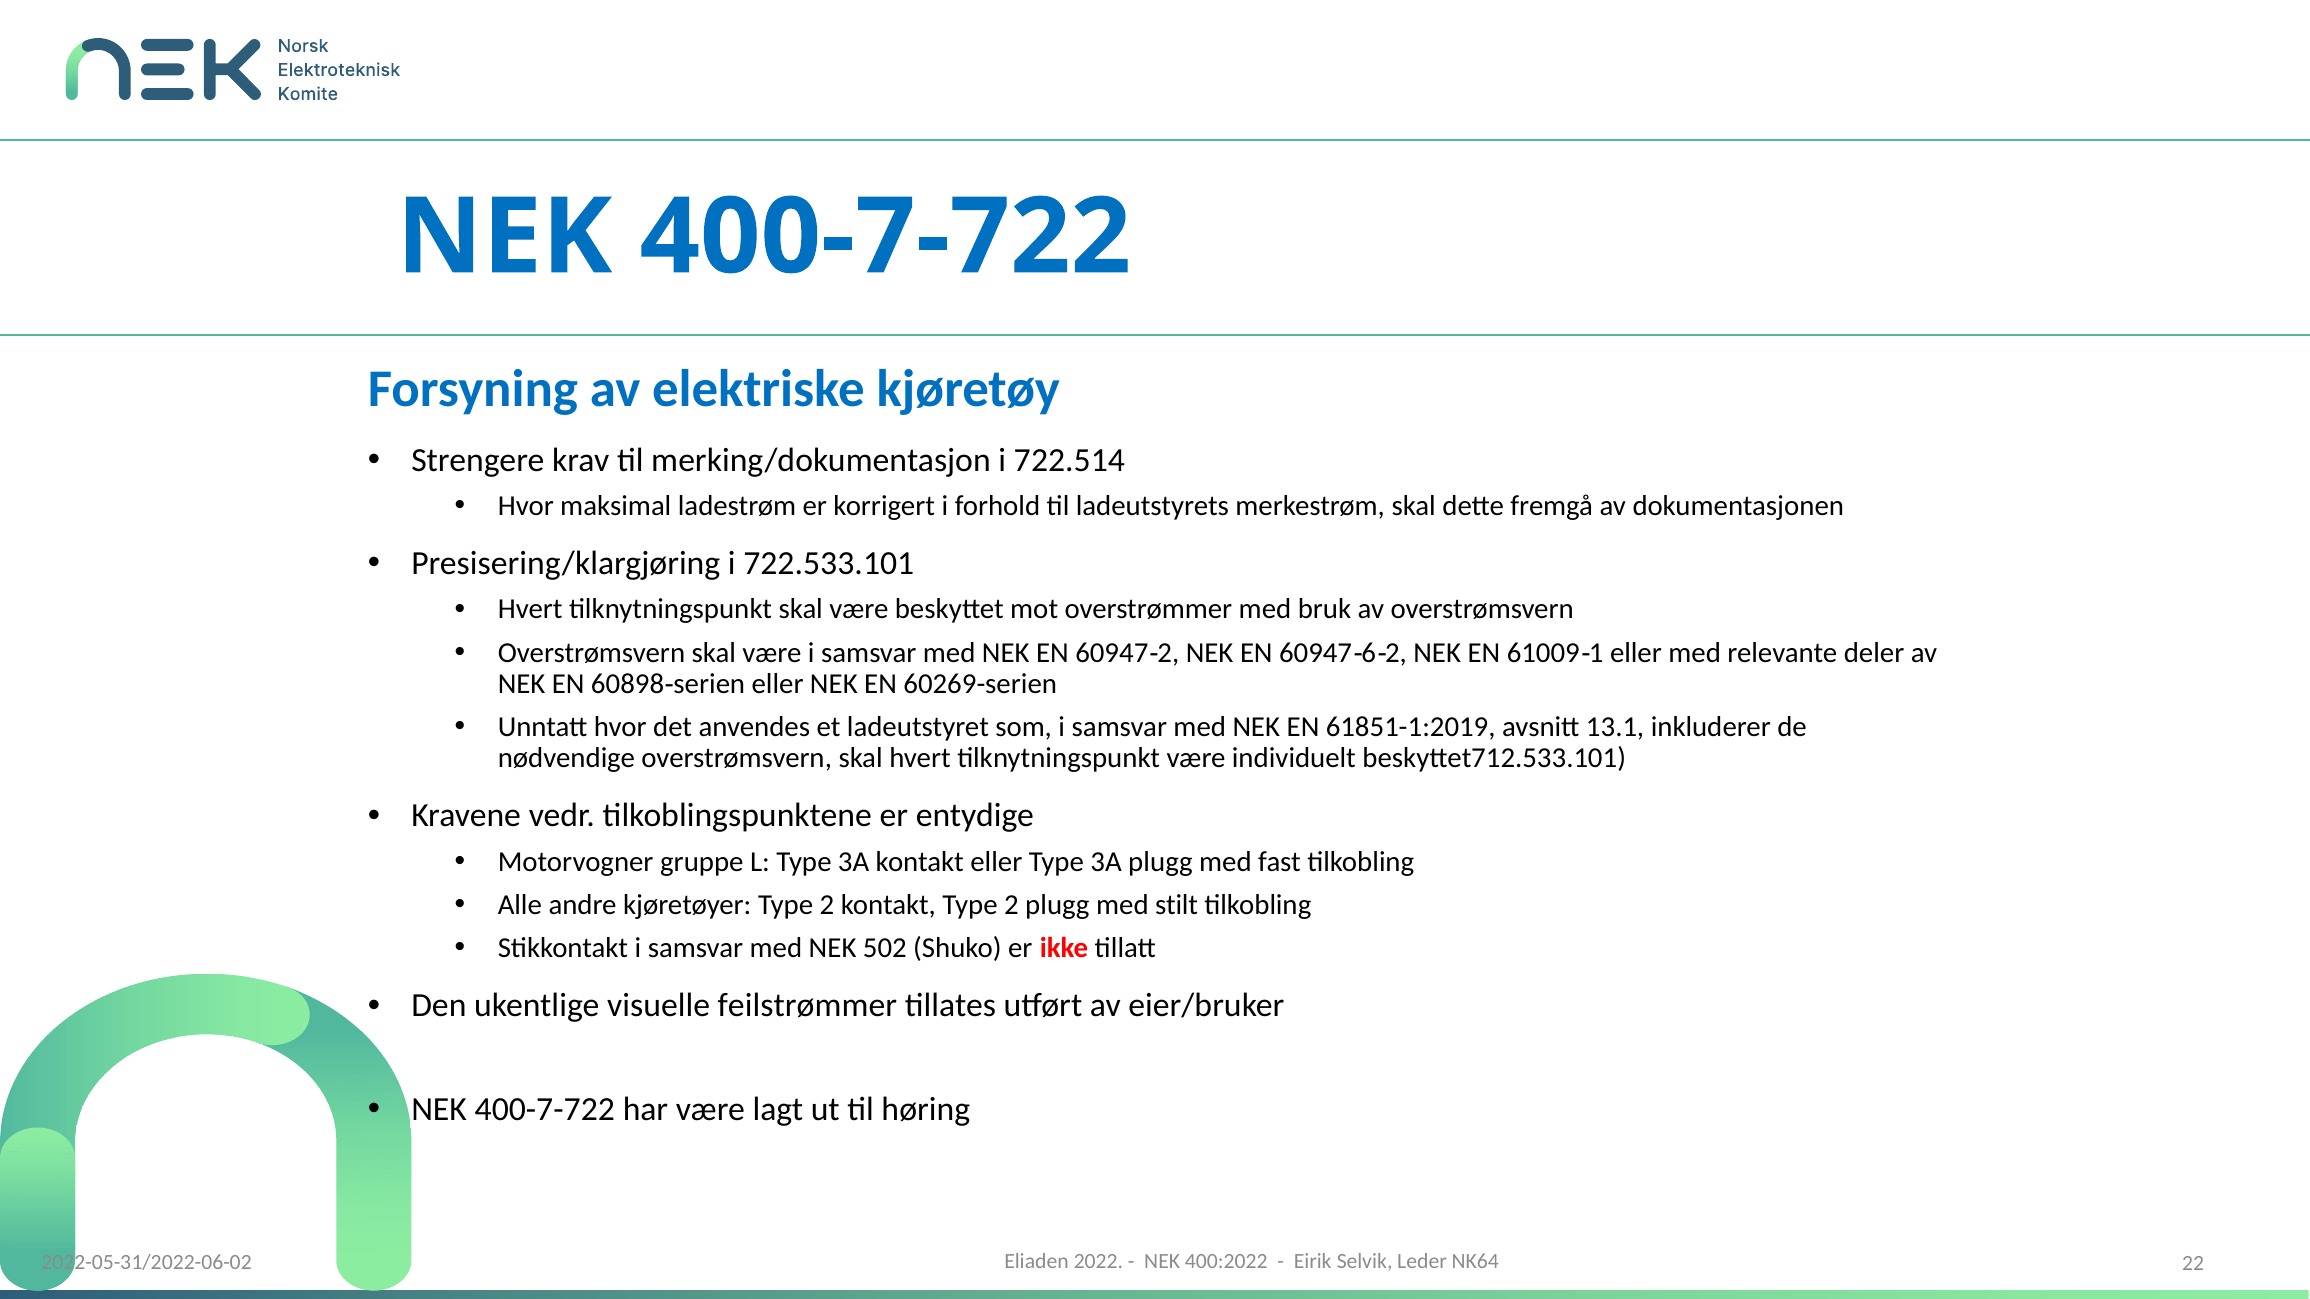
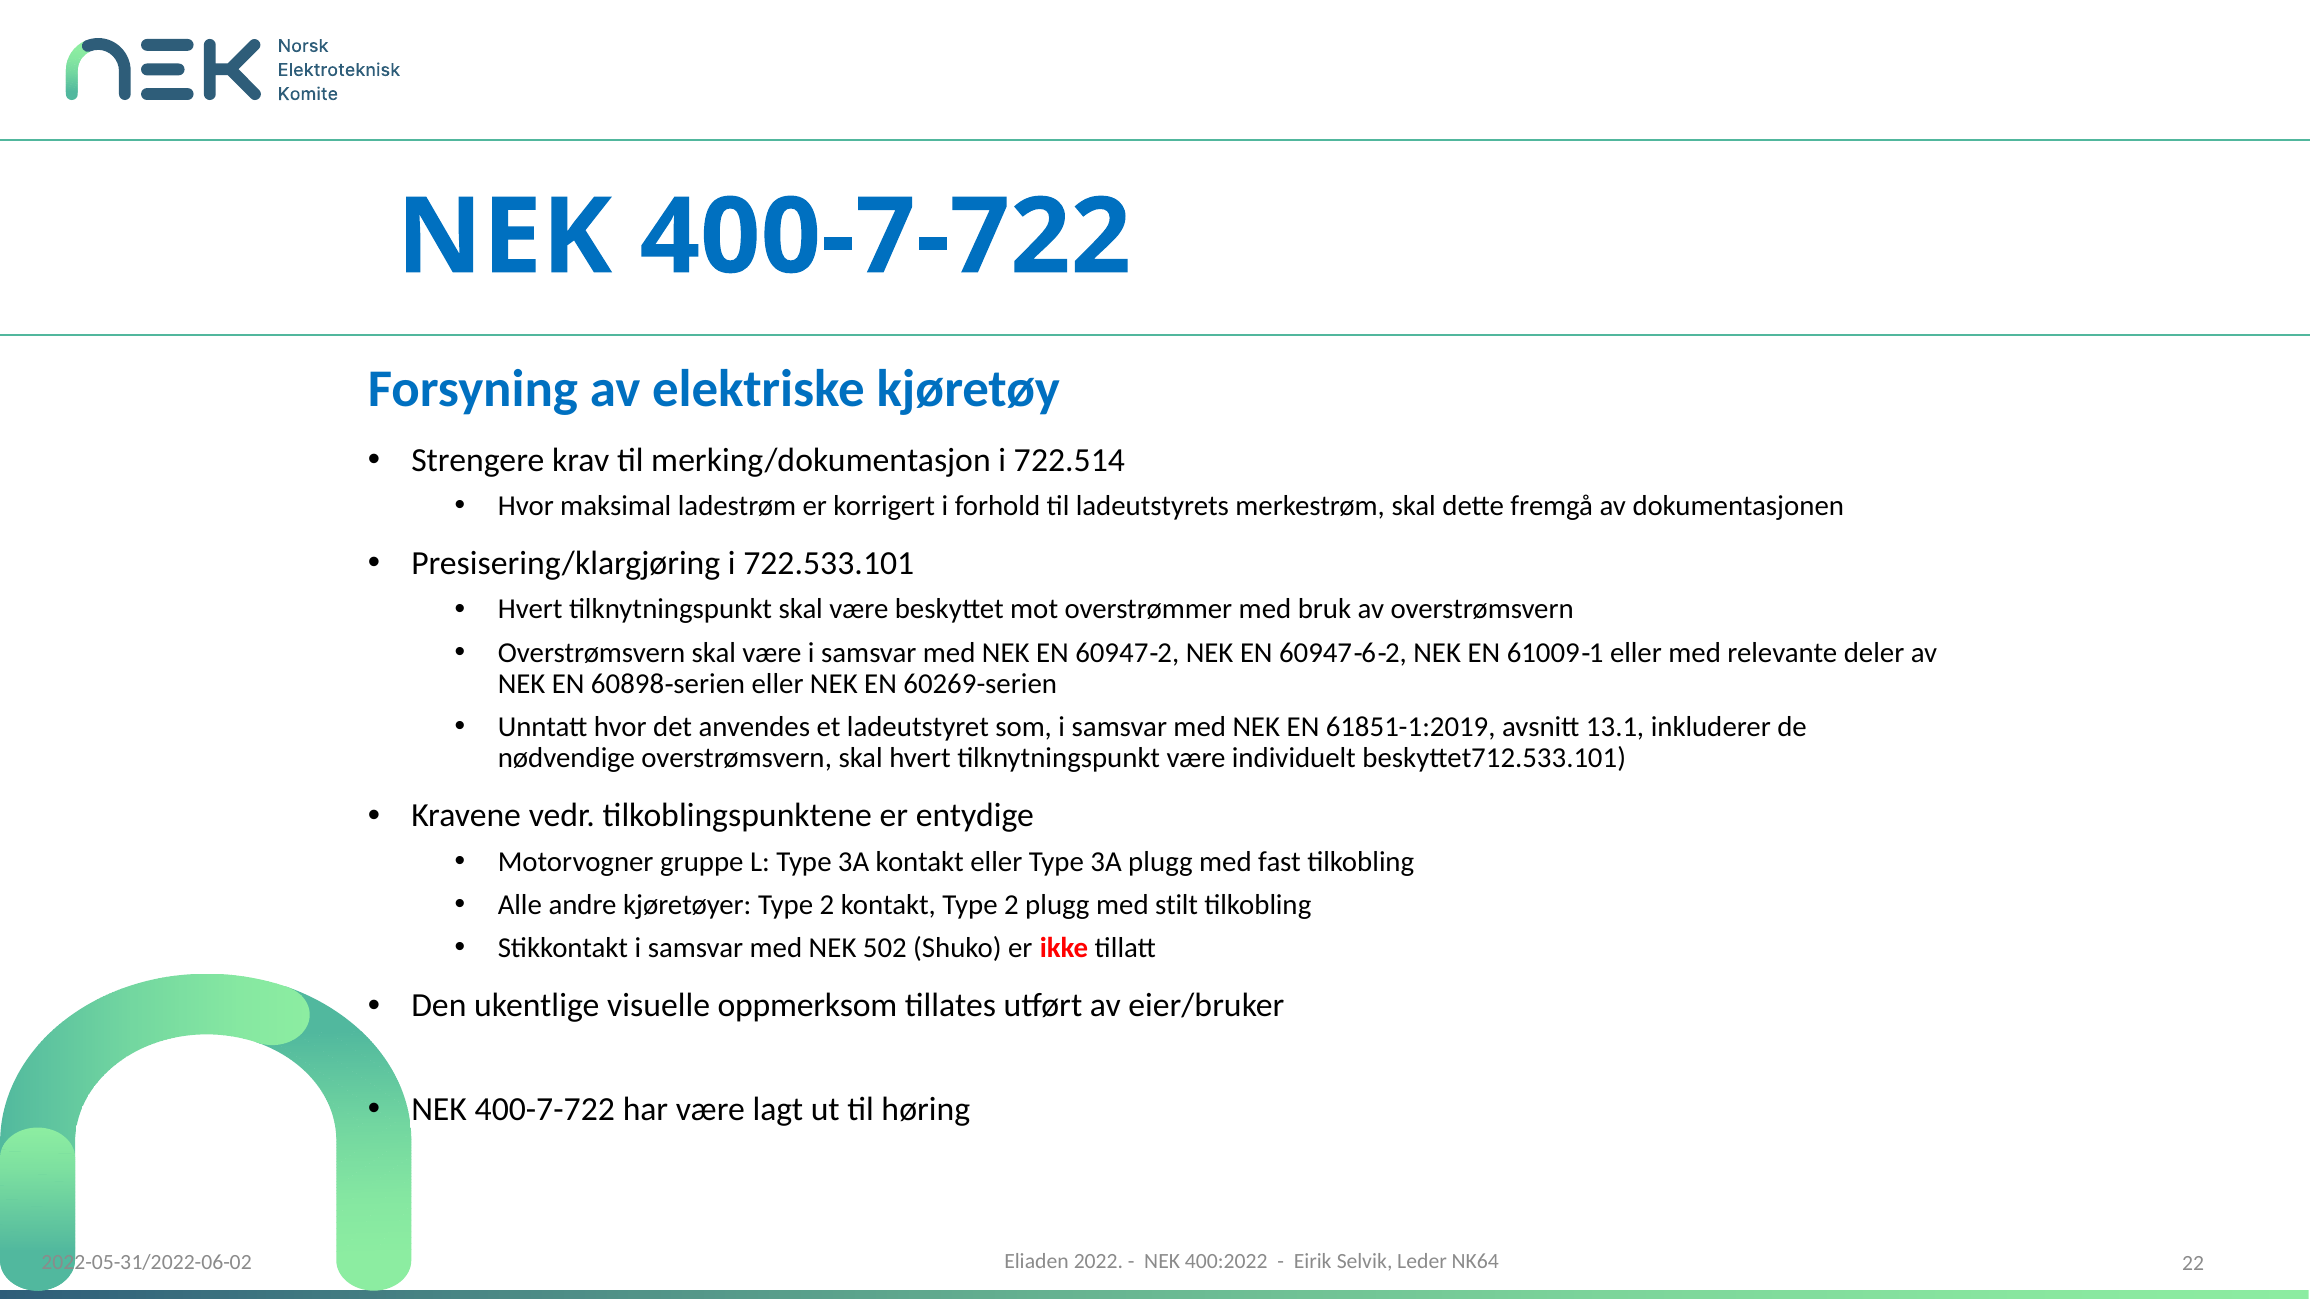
feilstrømmer: feilstrømmer -> oppmerksom (807, 1006)
